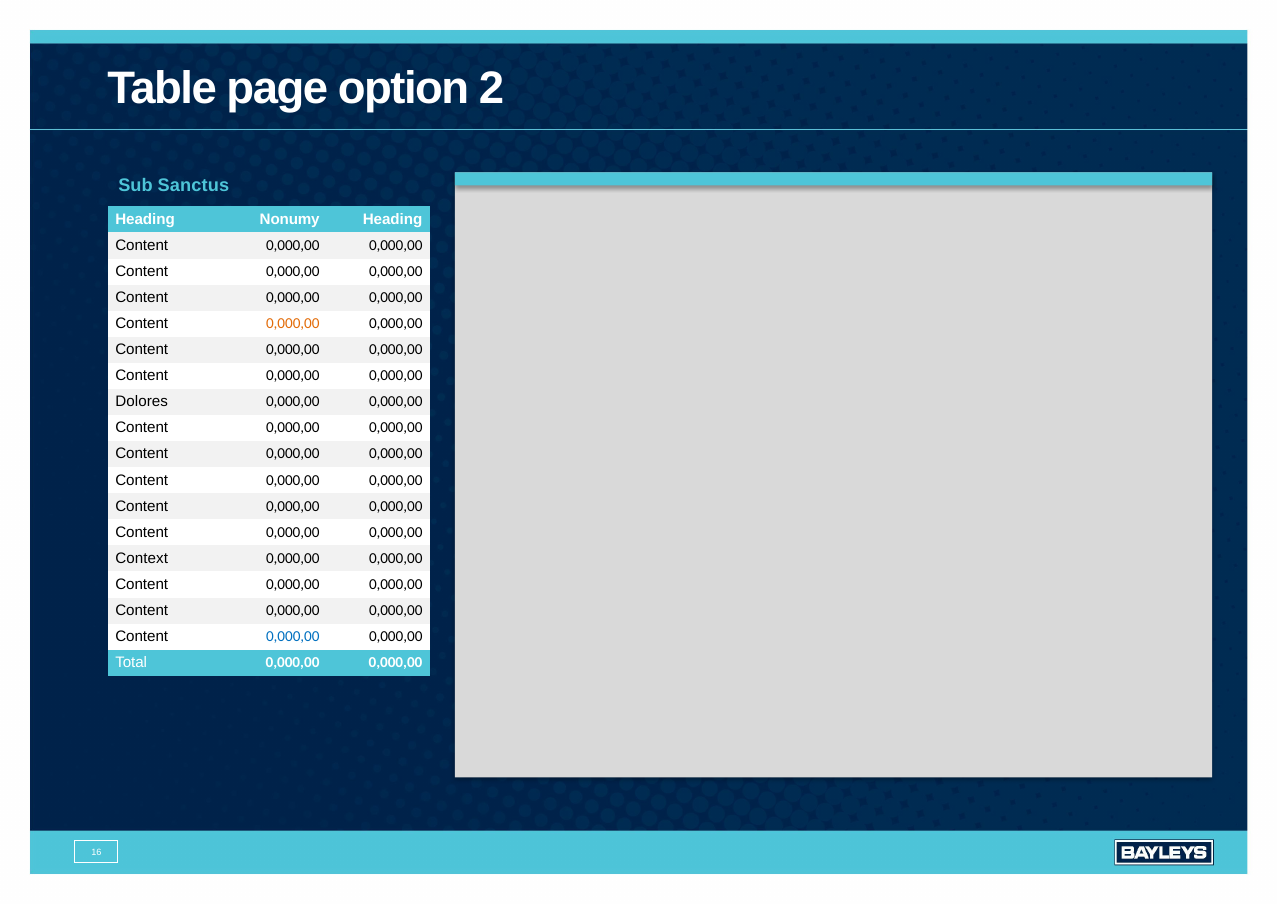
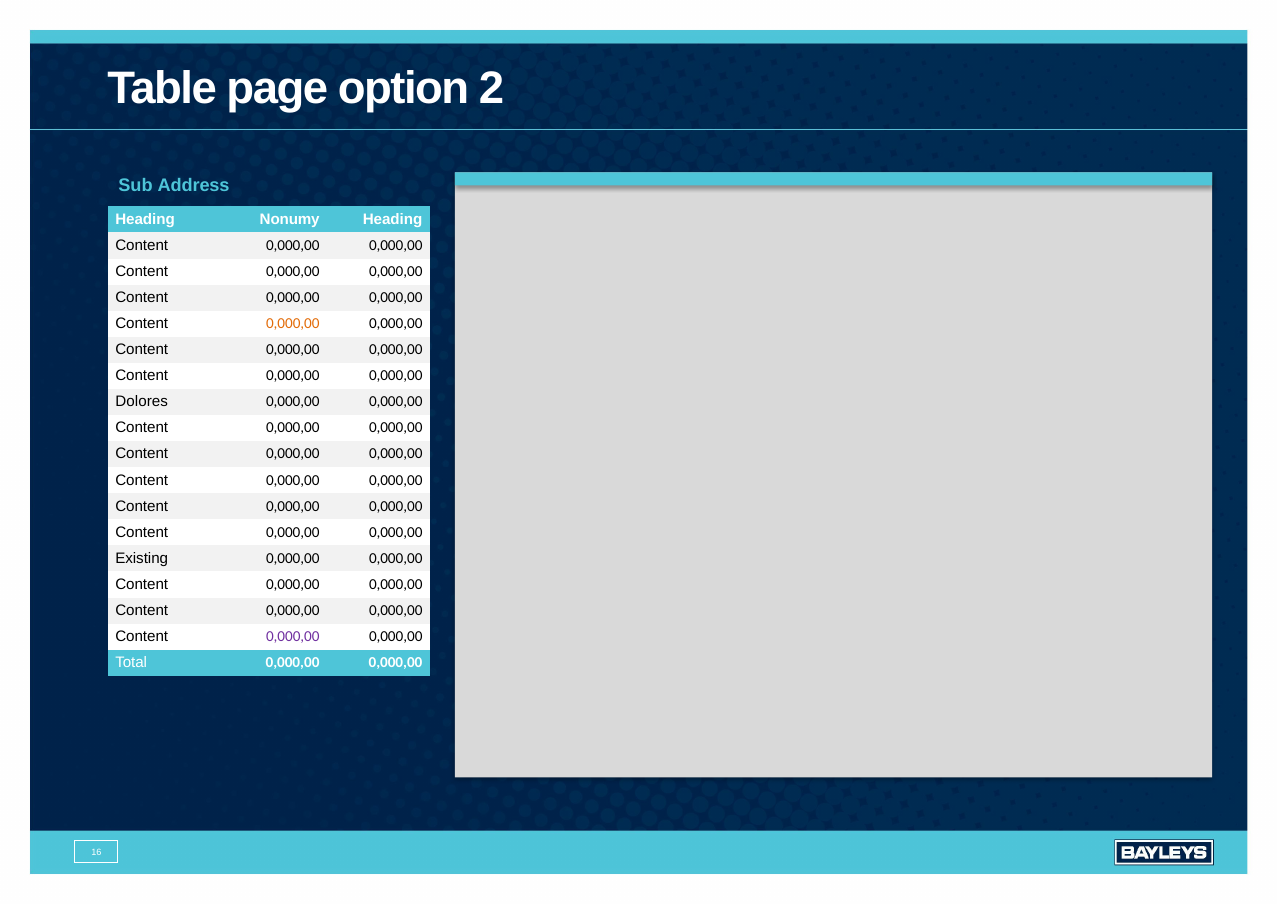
Sanctus: Sanctus -> Address (194, 186)
Context: Context -> Existing (142, 558)
0,000,00 colour: blue -> purple (293, 636)
